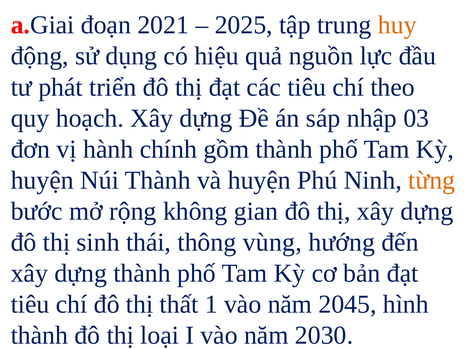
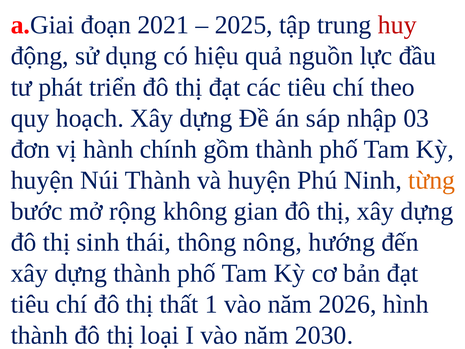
huy colour: orange -> red (397, 25)
vùng: vùng -> nông (272, 242)
2045: 2045 -> 2026 (347, 304)
